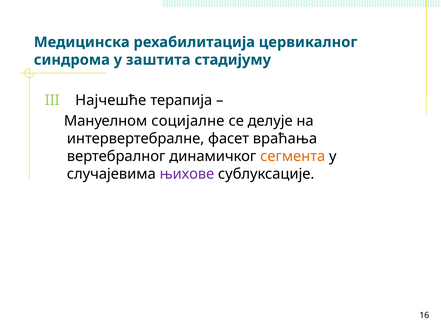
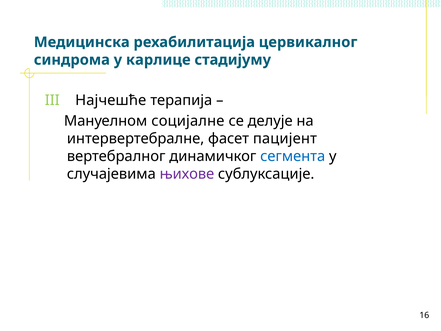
заштита: заштита -> карлице (158, 60)
враћања: враћања -> пацијент (285, 138)
сегмента colour: orange -> blue (293, 156)
